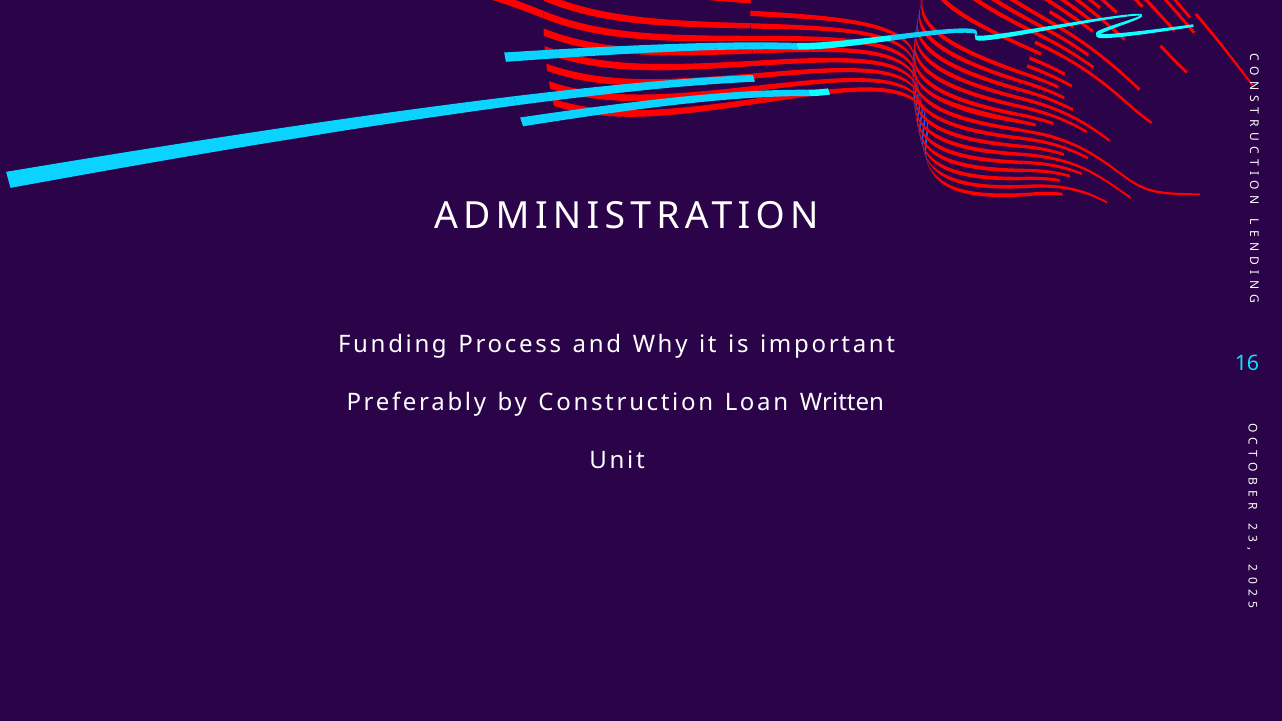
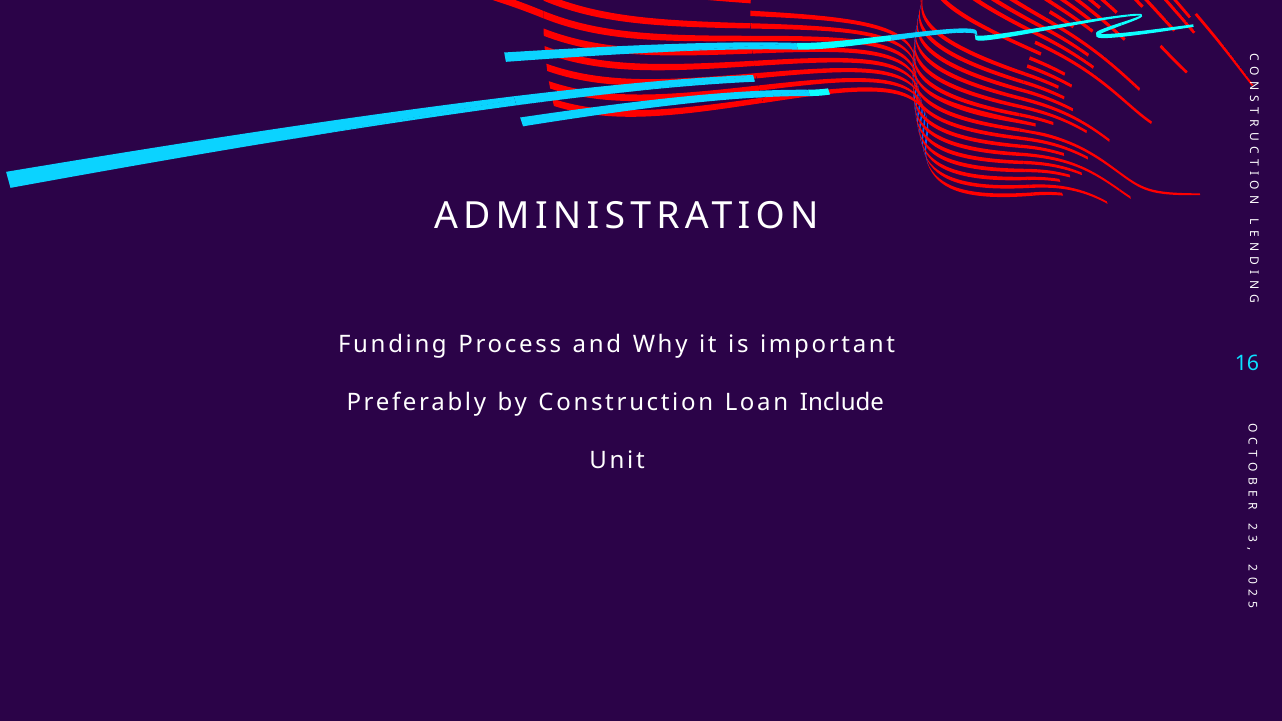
Written: Written -> Include (842, 403)
